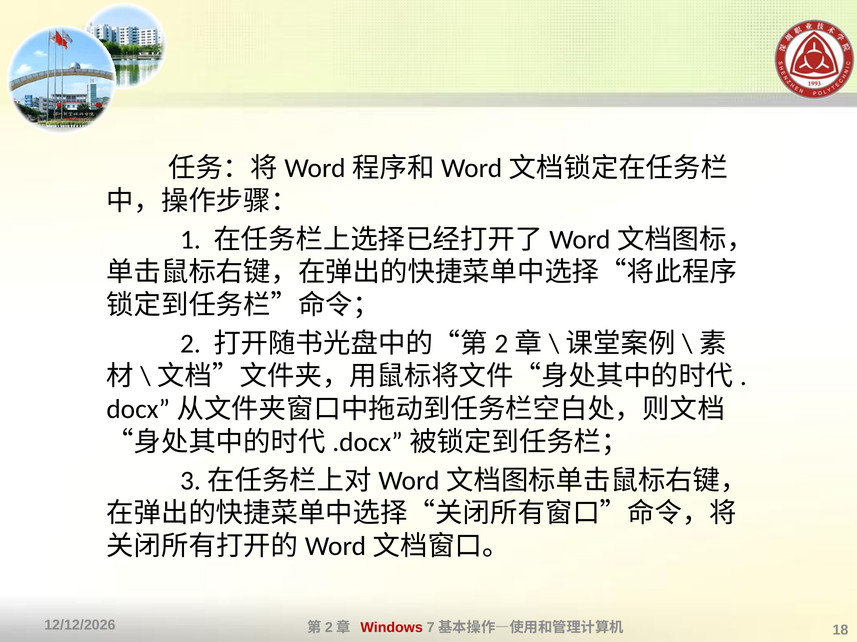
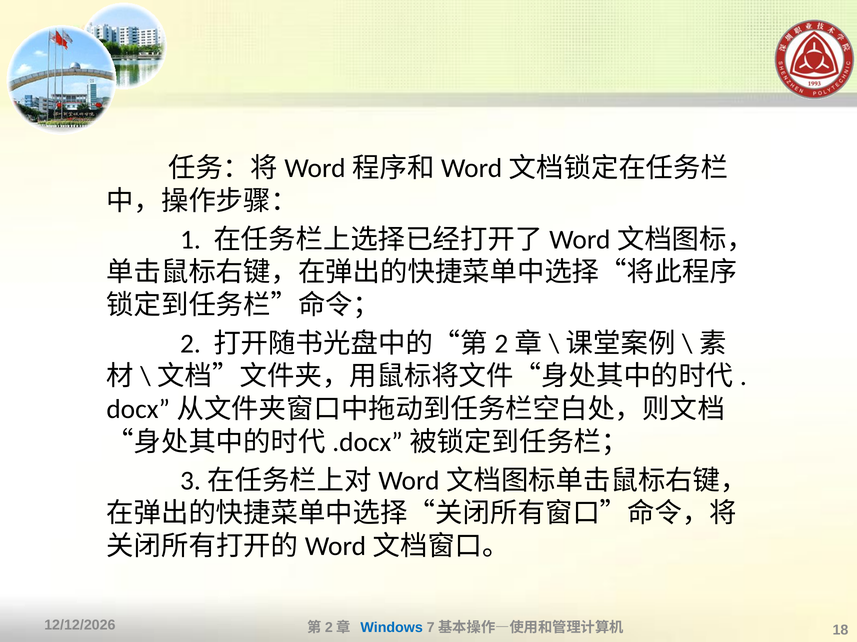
Windows colour: red -> blue (392, 628)
